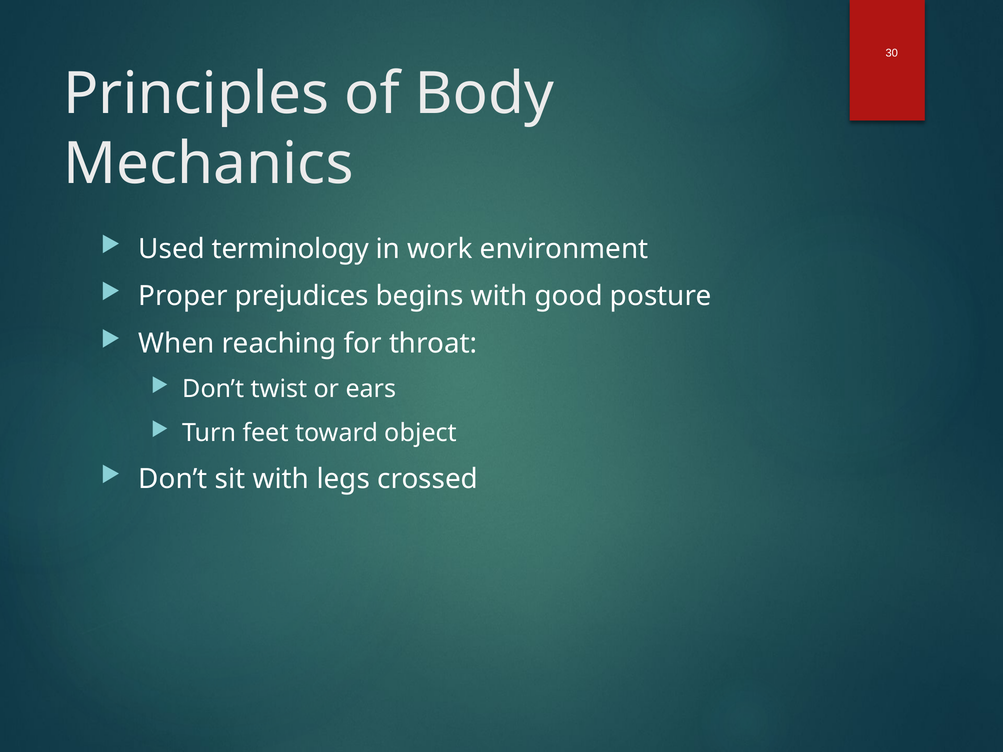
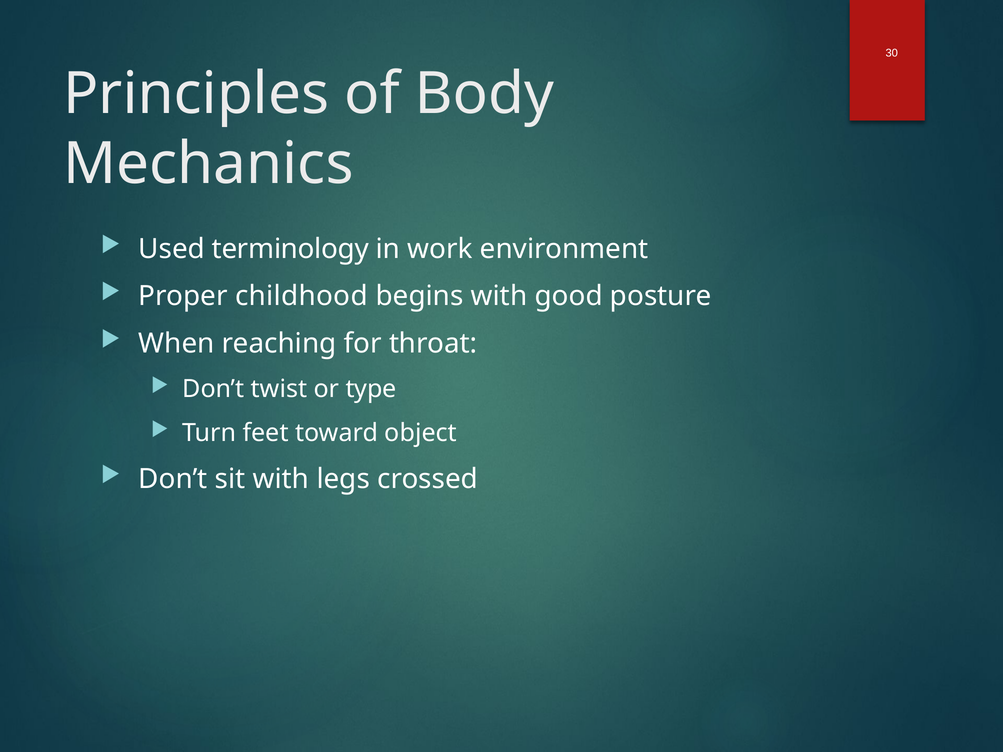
prejudices: prejudices -> childhood (301, 296)
ears: ears -> type (371, 389)
